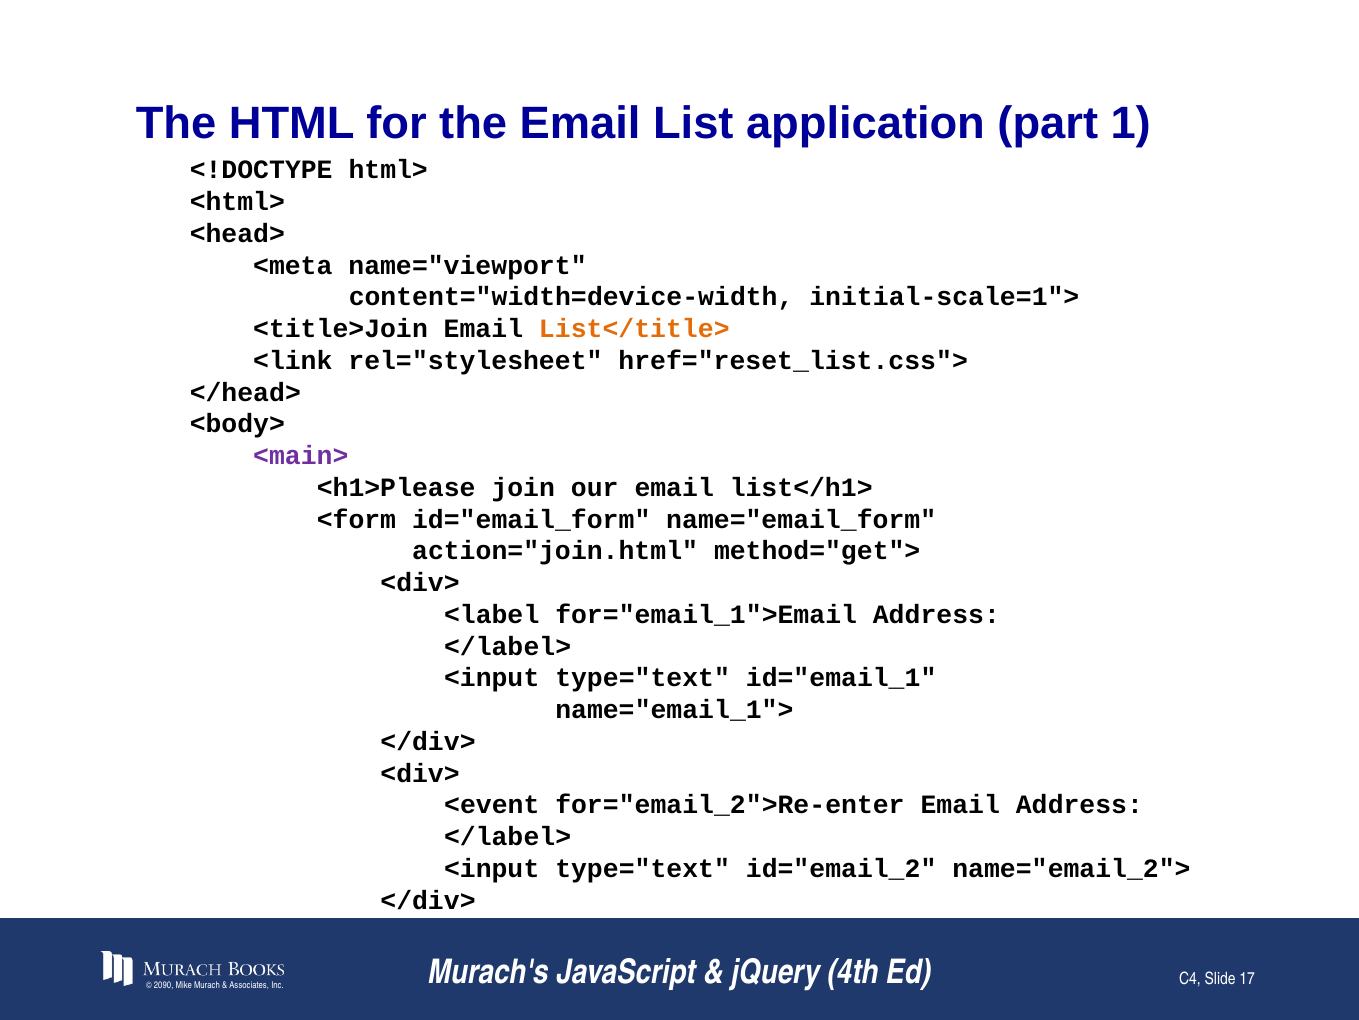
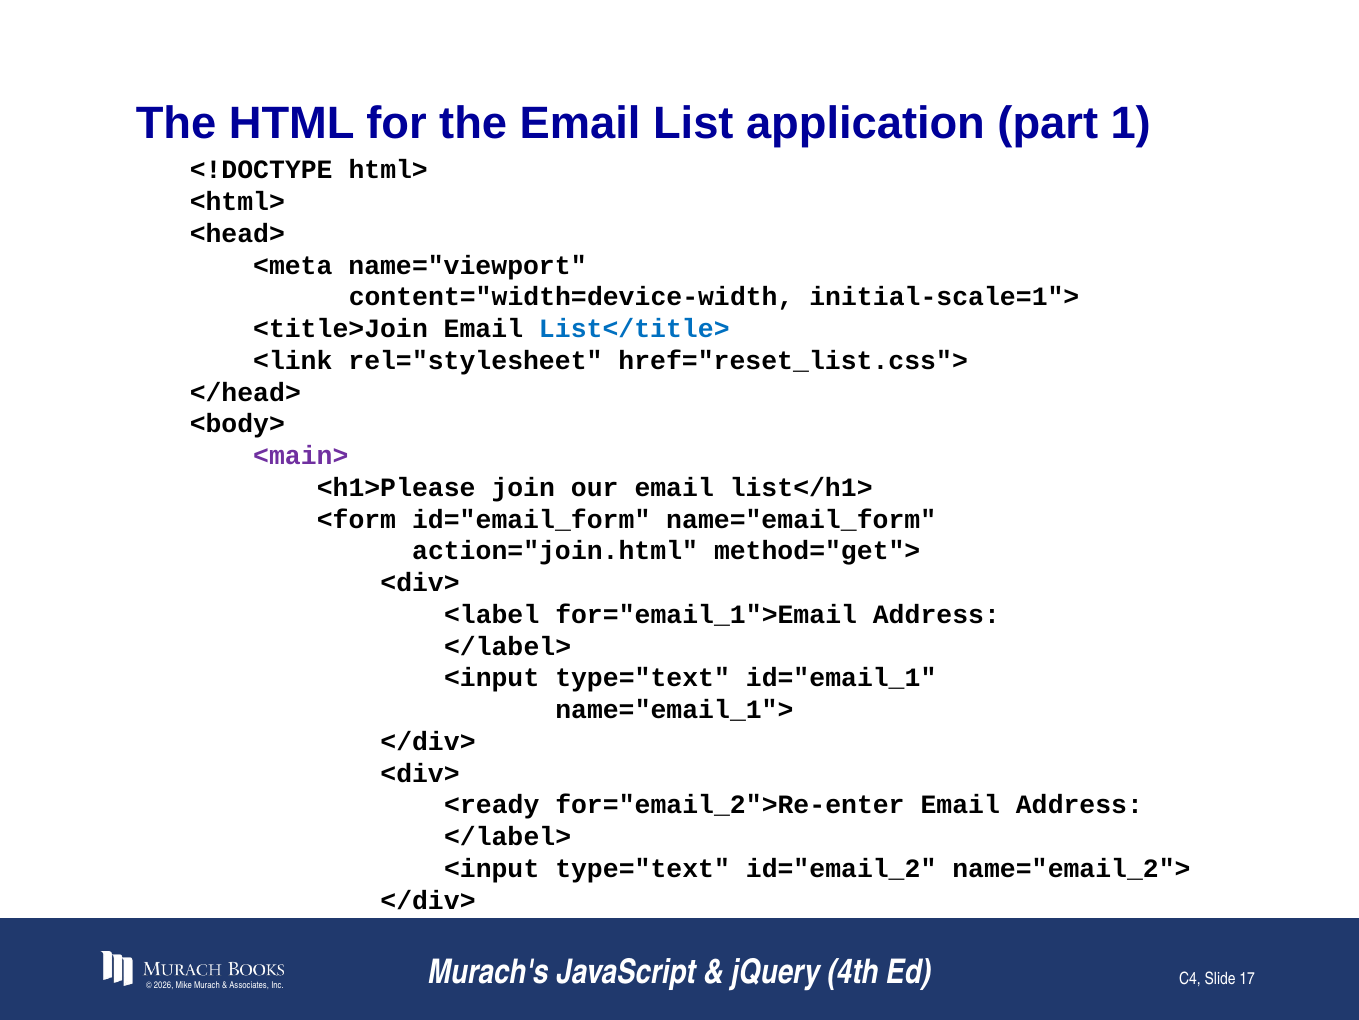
List</title> colour: orange -> blue (634, 329)
<event: <event -> <ready (492, 805)
2090: 2090 -> 2026 (164, 985)
